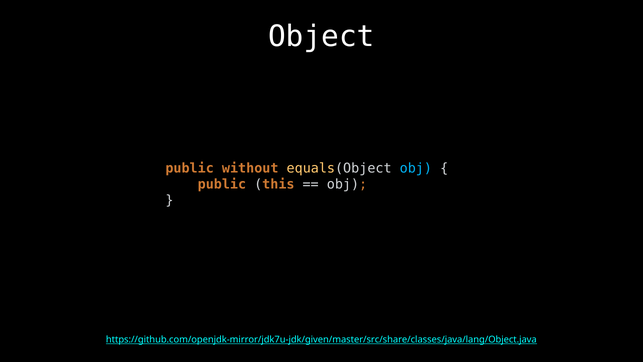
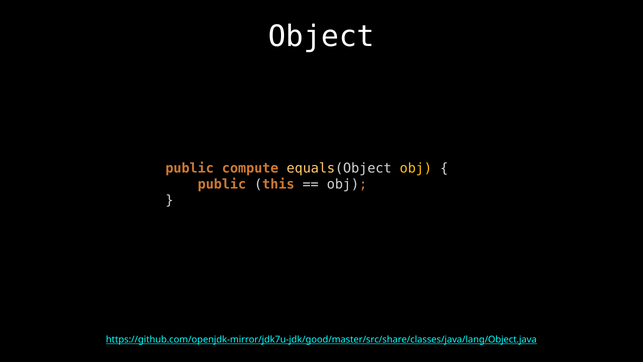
without: without -> compute (250, 168)
obj colour: light blue -> yellow (416, 168)
https://github.com/openjdk-mirror/jdk7u-jdk/given/master/src/share/classes/java/lang/Object.java: https://github.com/openjdk-mirror/jdk7u-jdk/given/master/src/share/classes/java/lang/Object.java -> https://github.com/openjdk-mirror/jdk7u-jdk/good/master/src/share/classes/java/lang/Object.java (321, 339)
